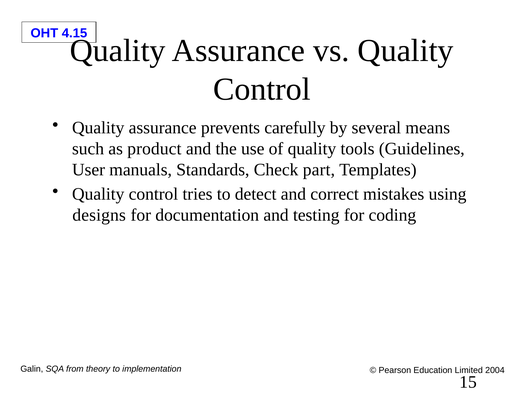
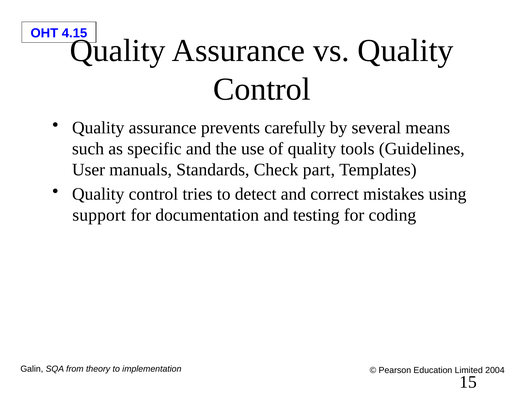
product: product -> specific (154, 149)
designs: designs -> support (99, 215)
